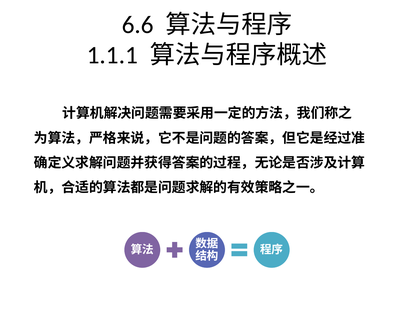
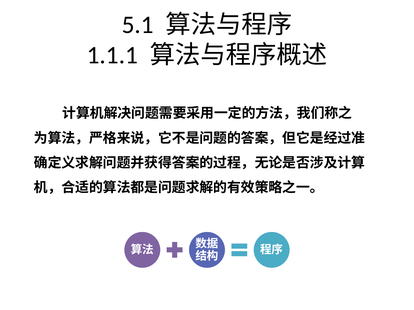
6.6: 6.6 -> 5.1 (138, 25)
